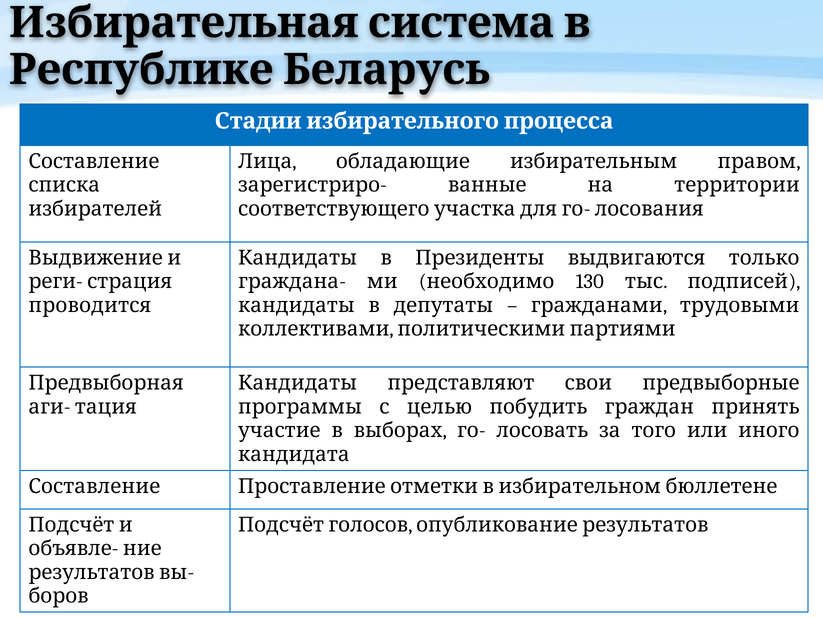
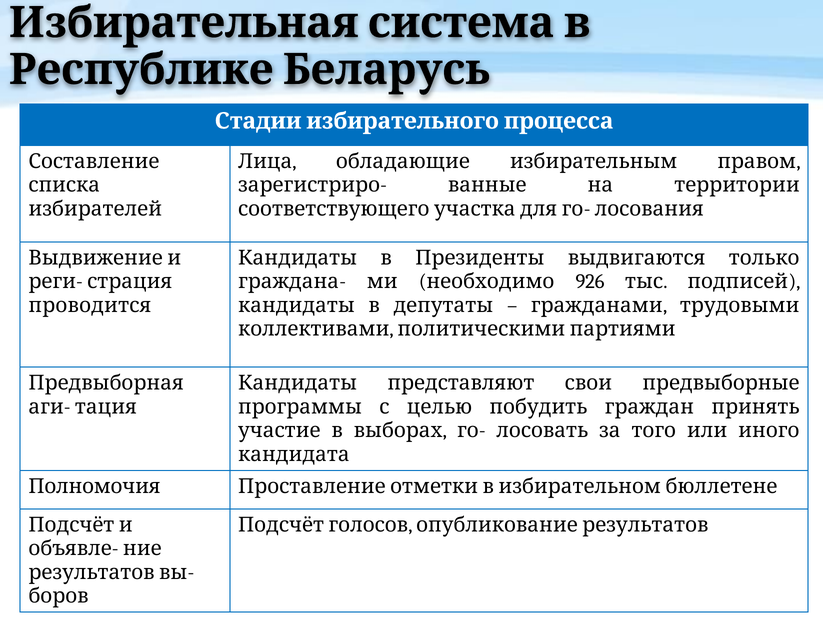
130: 130 -> 926 (590, 282)
Составление: Составление -> Полномочия (94, 486)
